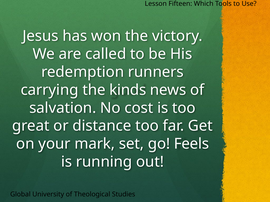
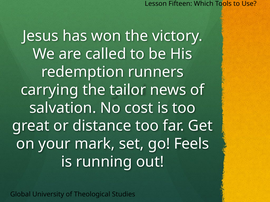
kinds: kinds -> tailor (128, 90)
